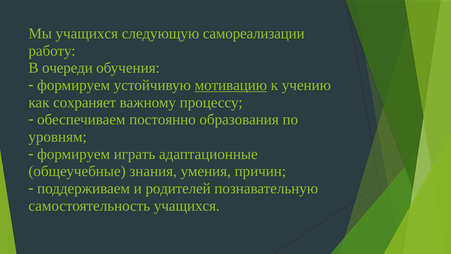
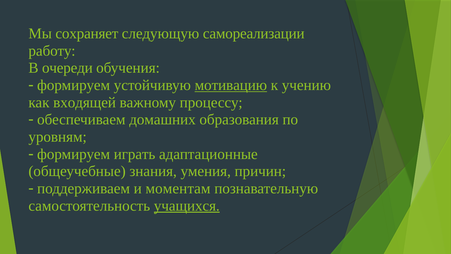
Мы учащихся: учащихся -> сохраняет (87, 33)
сохраняет: сохраняет -> входящей (85, 102)
постоянно: постоянно -> домашних (162, 119)
родителей: родителей -> моментам (178, 188)
учащихся underline: none -> present (187, 206)
